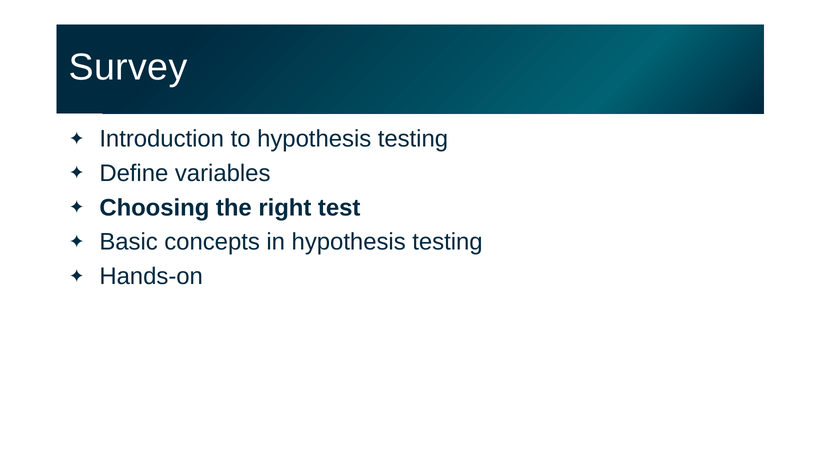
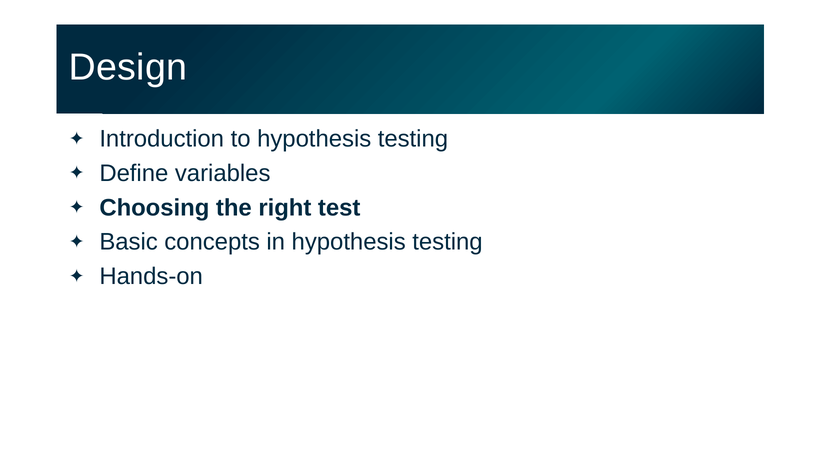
Survey: Survey -> Design (128, 67)
